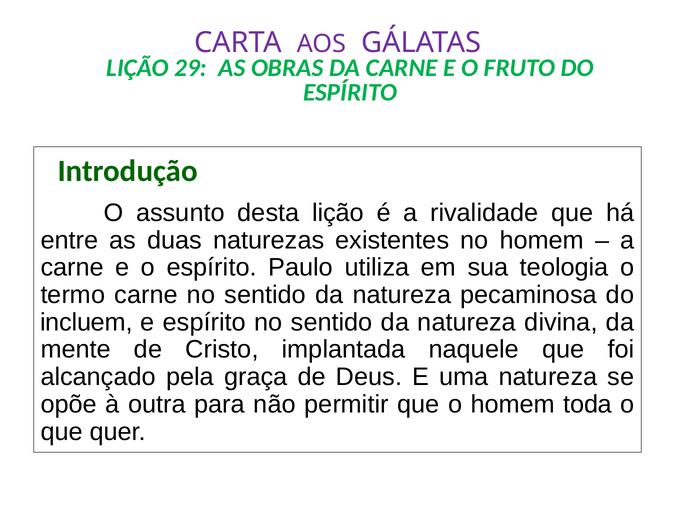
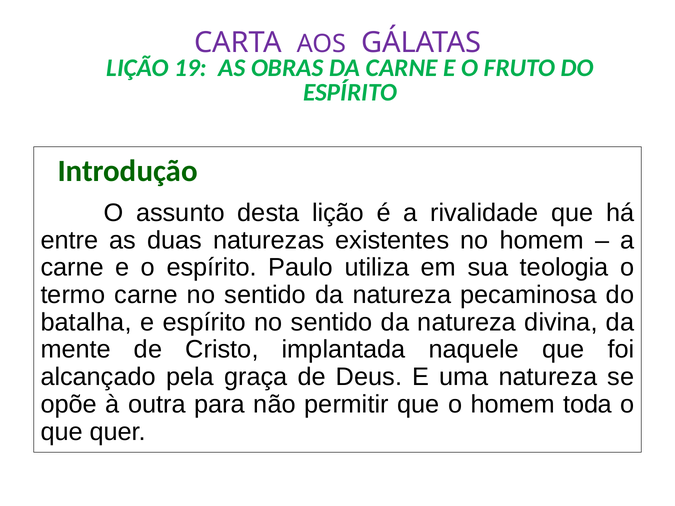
29: 29 -> 19 (191, 68)
incluem: incluem -> batalha (86, 322)
